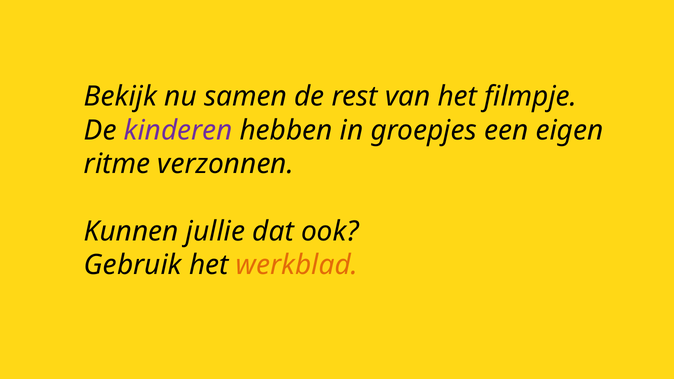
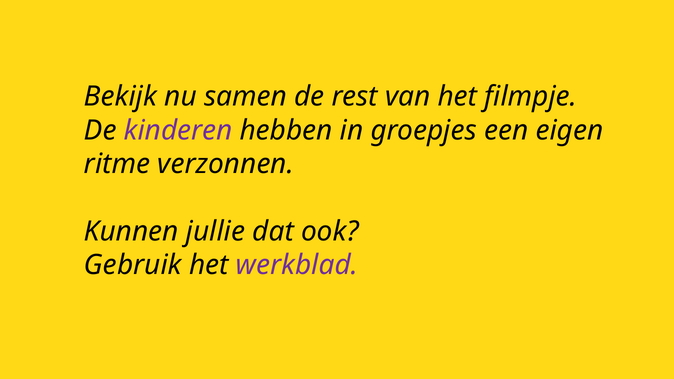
werkblad colour: orange -> purple (297, 265)
